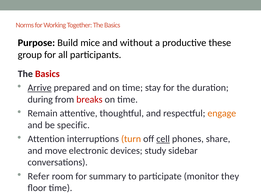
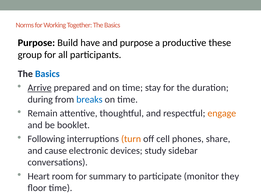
mice: mice -> have (90, 43)
and without: without -> purpose (136, 43)
Basics colour: red -> blue (47, 74)
breaks colour: red -> blue (89, 100)
specific: specific -> booklet (73, 126)
Attention: Attention -> Following (46, 139)
cell underline: present -> none (163, 139)
move: move -> cause (56, 151)
Refer: Refer -> Heart (39, 177)
